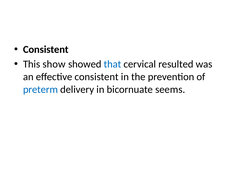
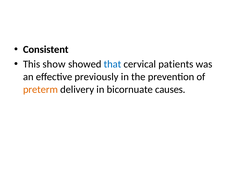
resulted: resulted -> patients (176, 64)
effective consistent: consistent -> previously (97, 77)
preterm colour: blue -> orange (40, 89)
seems: seems -> causes (170, 89)
